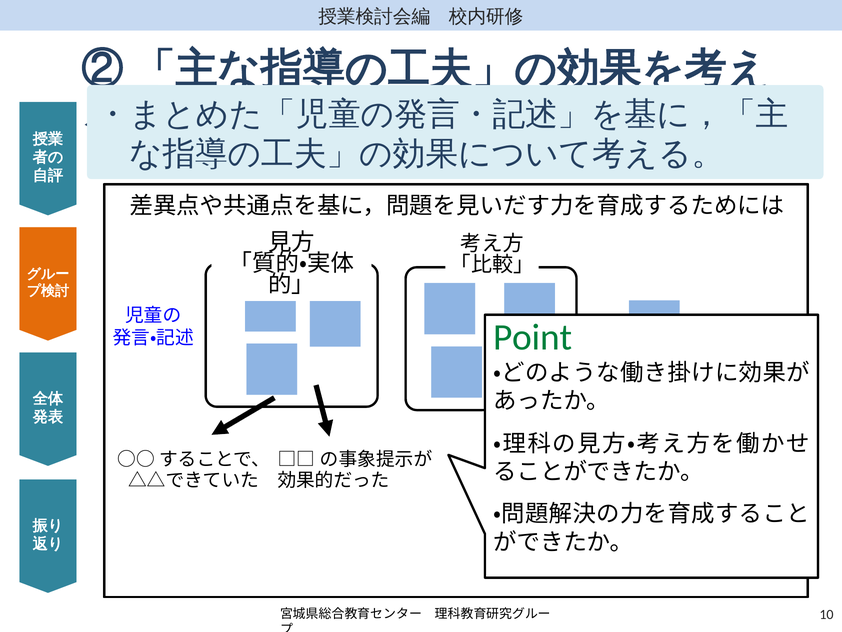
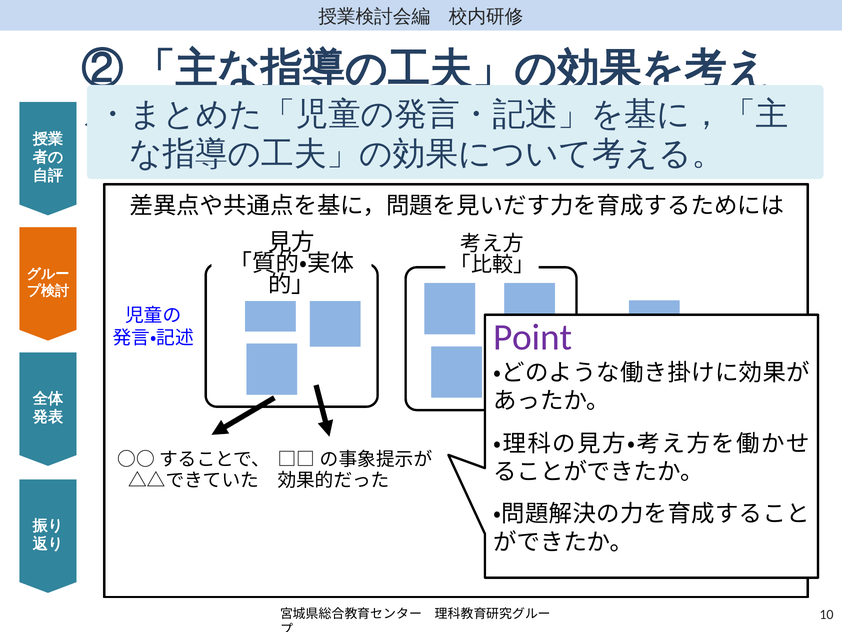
Point colour: green -> purple (533, 337)
